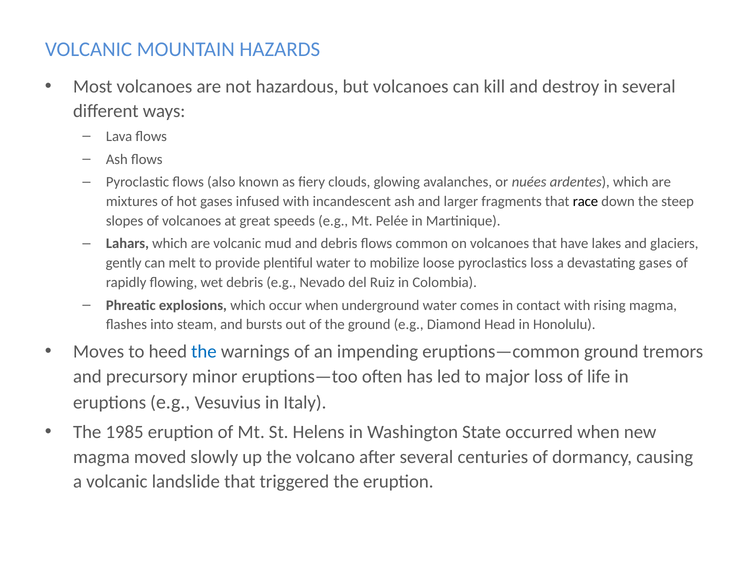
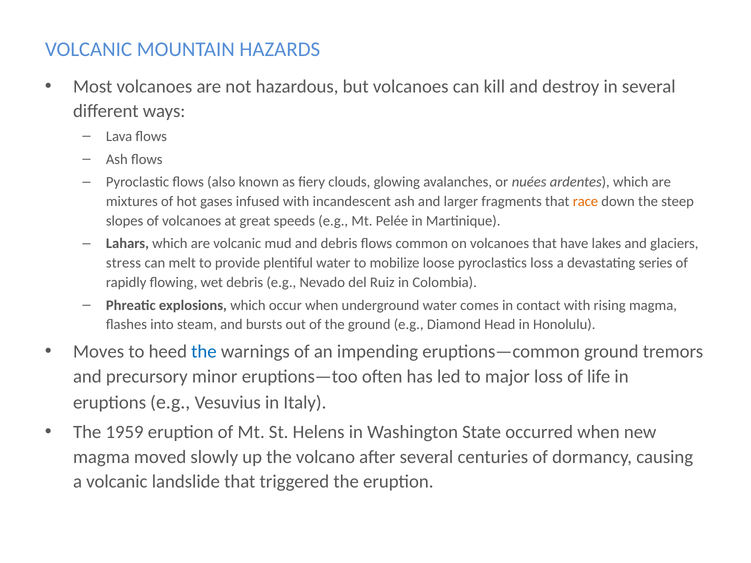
race colour: black -> orange (585, 202)
gently: gently -> stress (124, 263)
devastating gases: gases -> series (656, 263)
1985: 1985 -> 1959 (125, 432)
